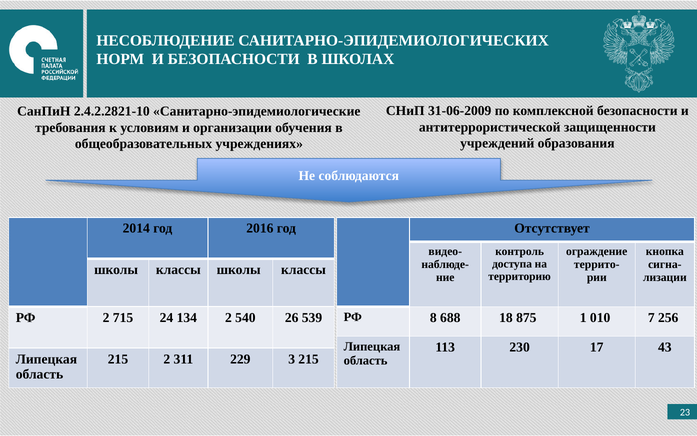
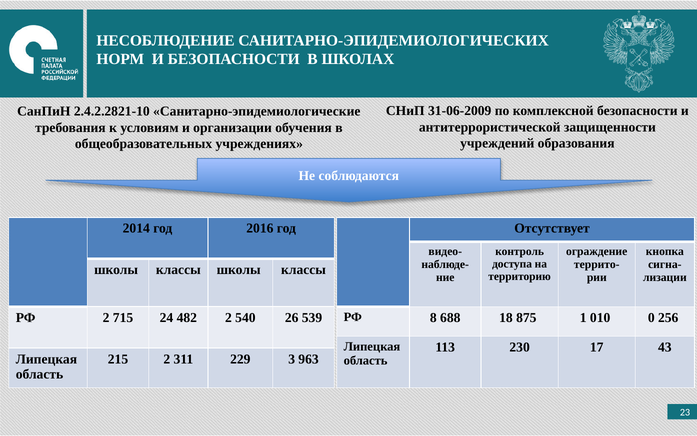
134: 134 -> 482 (187, 317)
7: 7 -> 0 (651, 318)
3 215: 215 -> 963 (309, 359)
